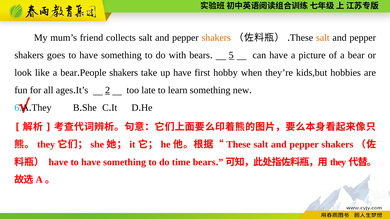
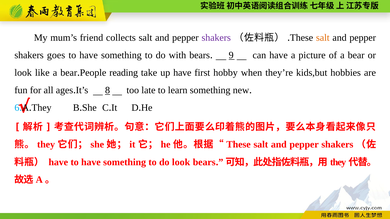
shakers colour: orange -> purple (216, 38)
5: 5 -> 9 (231, 55)
shakers: shakers -> reading (124, 73)
2: 2 -> 8 (108, 90)
do time: time -> look (181, 162)
